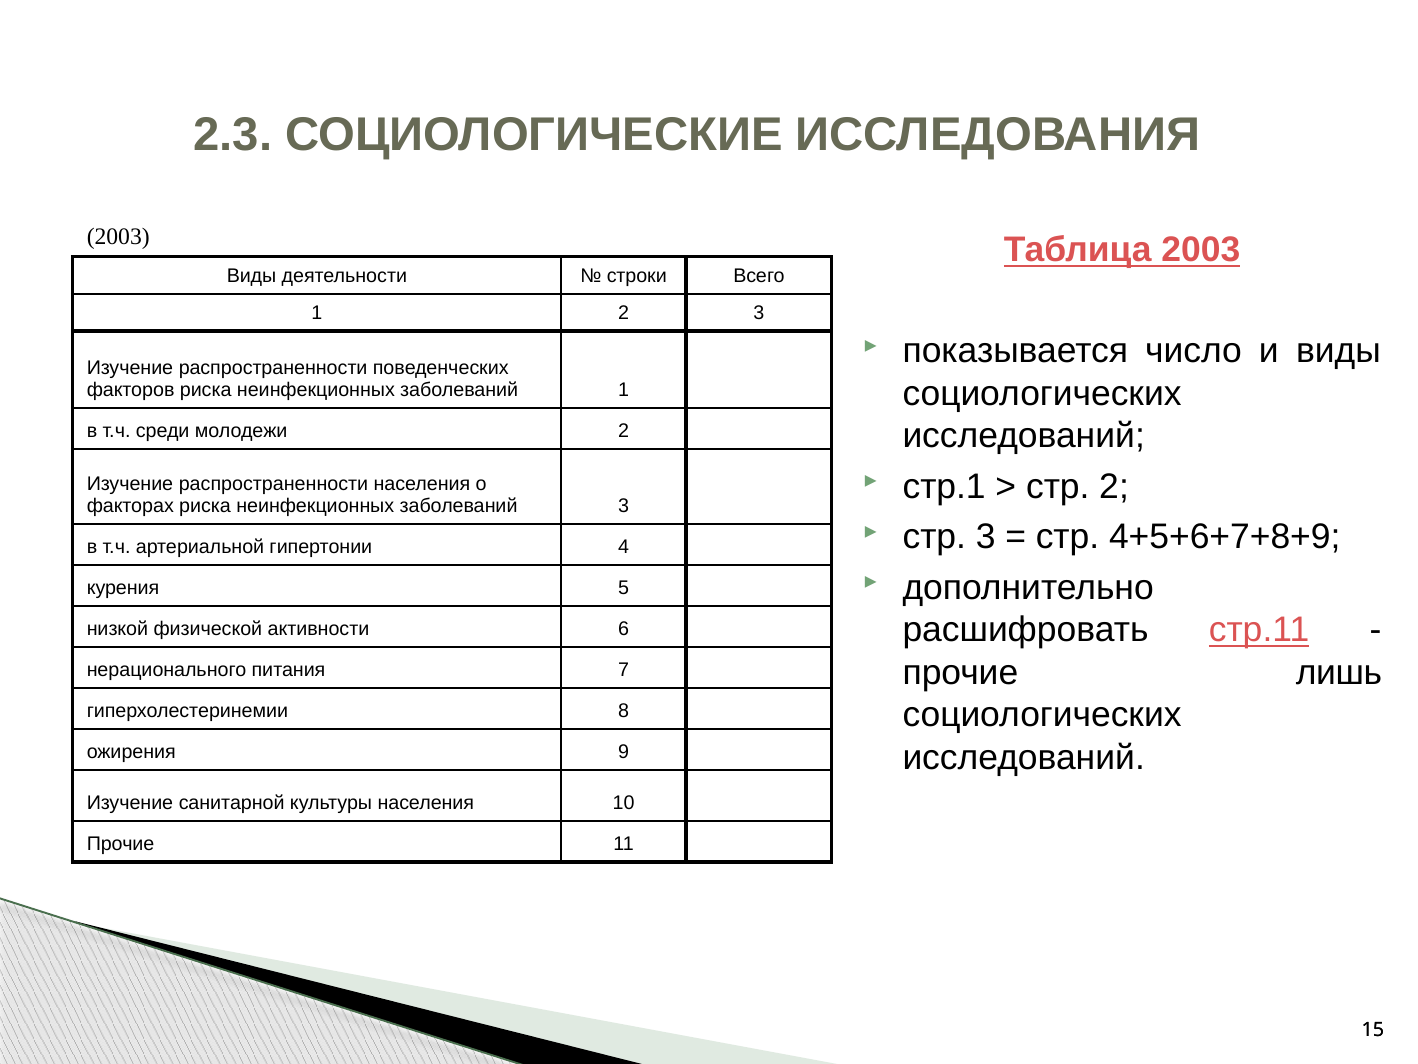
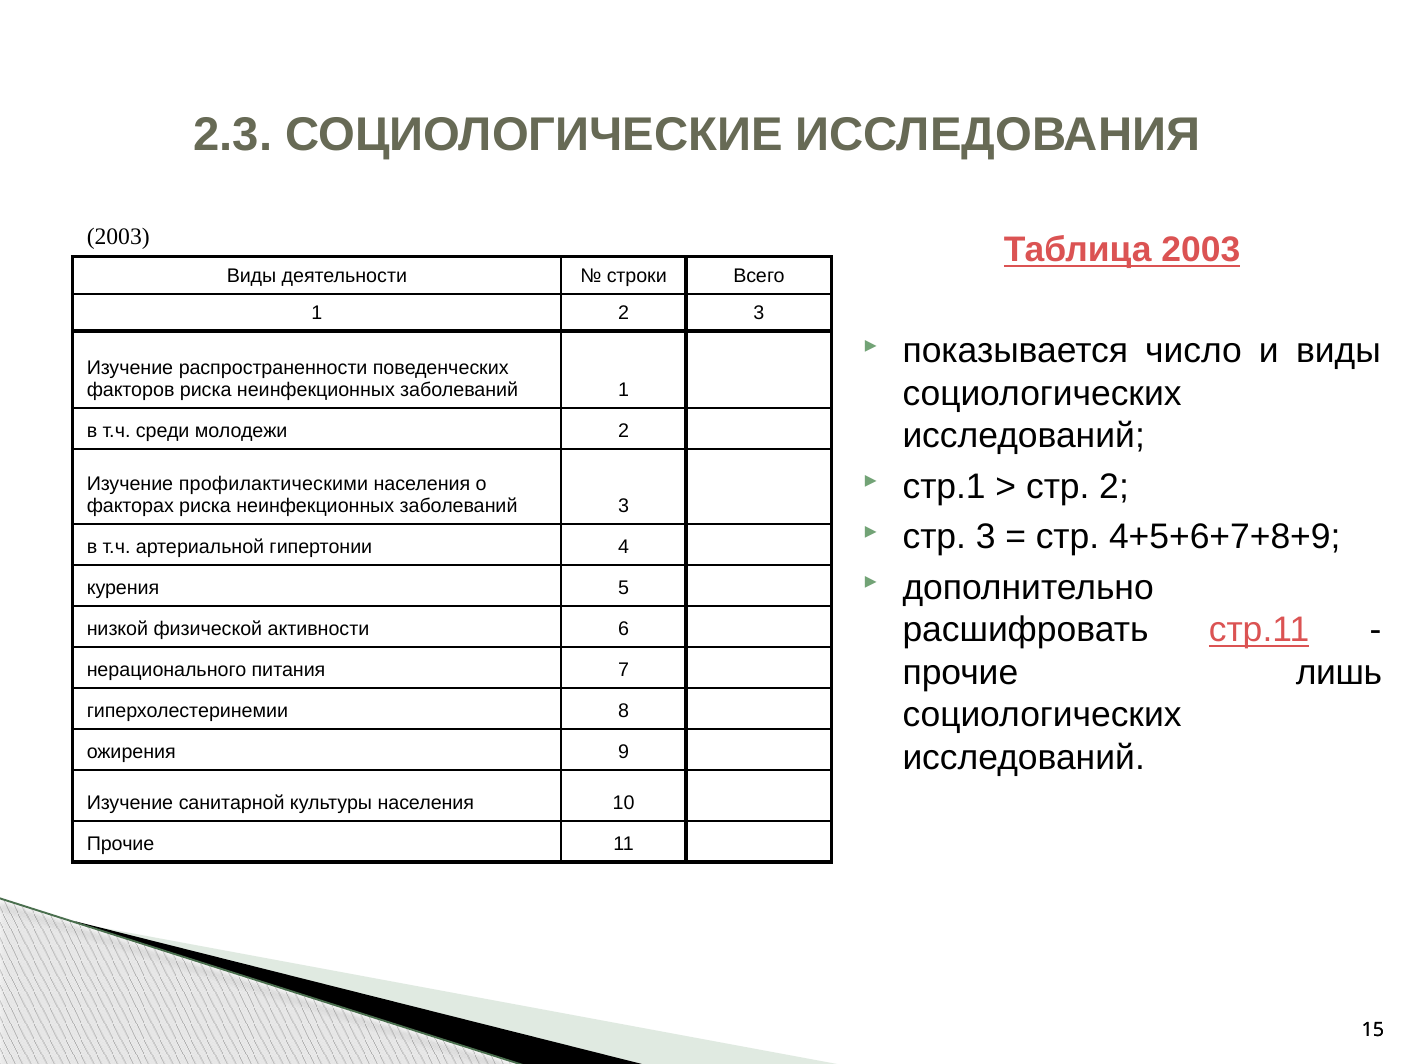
распространенности: распространенности -> профилактическими (273, 484)
